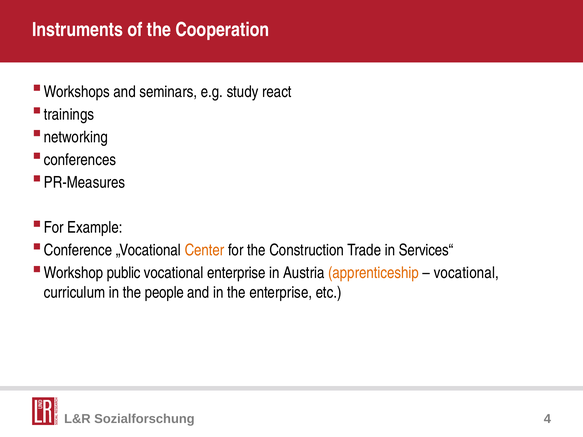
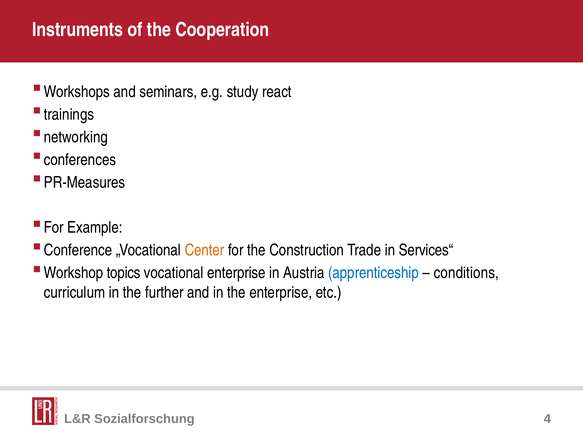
public: public -> topics (124, 273)
apprenticeship colour: orange -> blue (374, 273)
vocational: vocational -> conditions (466, 273)
people: people -> further (164, 293)
